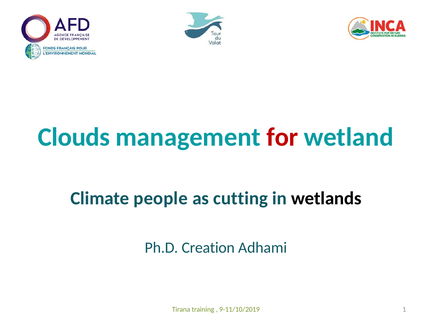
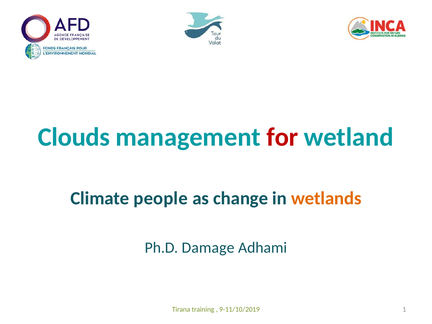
cutting: cutting -> change (241, 198)
wetlands colour: black -> orange (326, 198)
Creation: Creation -> Damage (208, 248)
